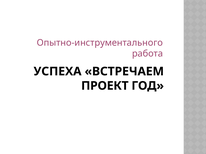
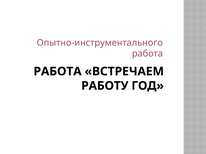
УСПЕХА: УСПЕХА -> РАБОТА (58, 72)
ПРОЕКТ: ПРОЕКТ -> РАБОТУ (105, 86)
